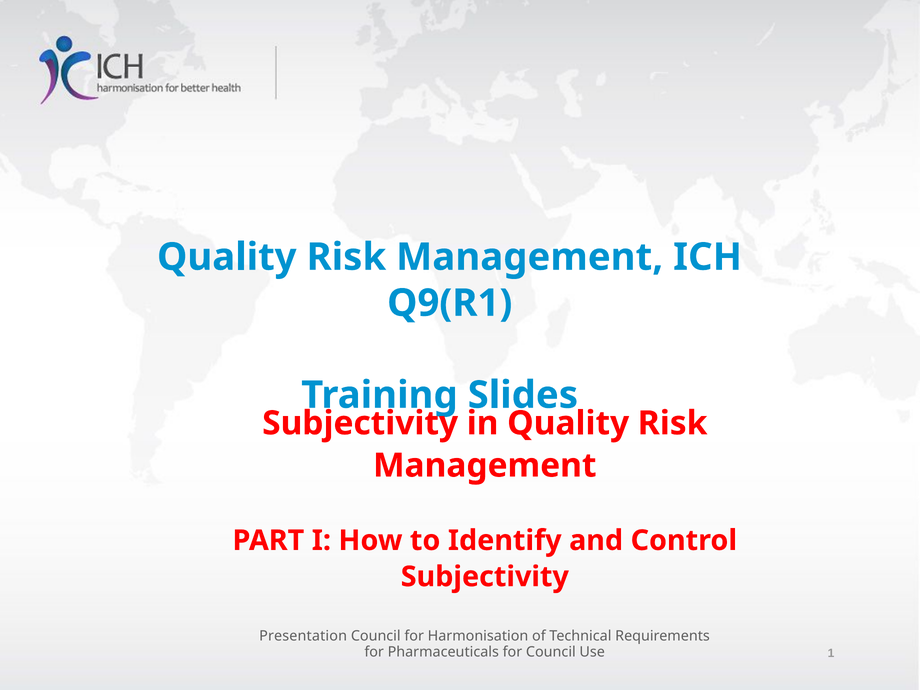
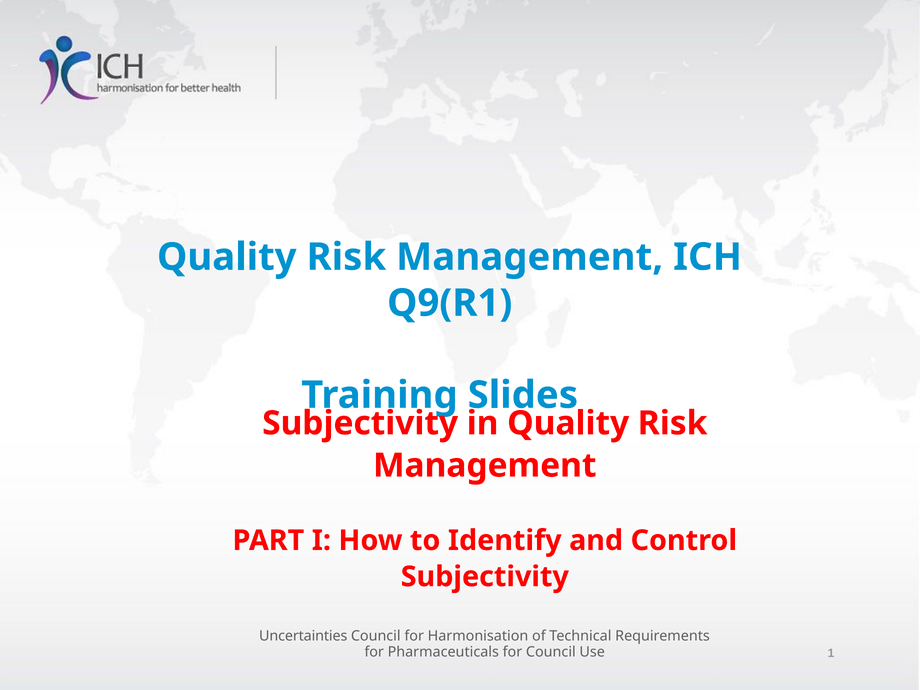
Presentation: Presentation -> Uncertainties (303, 636)
